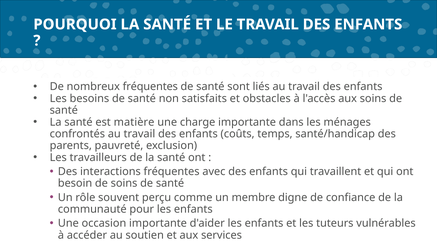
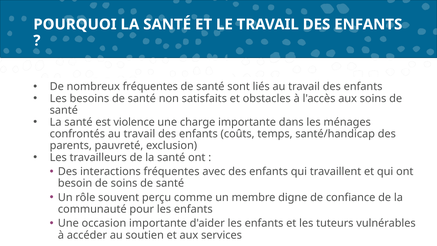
matière: matière -> violence (134, 122)
